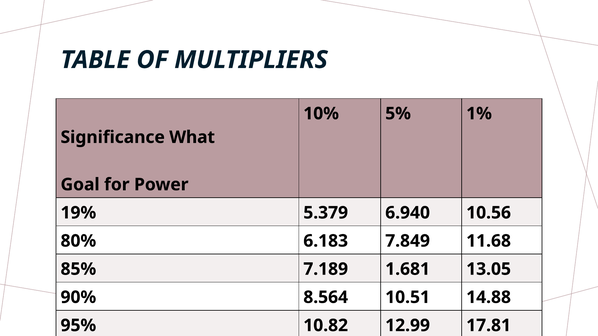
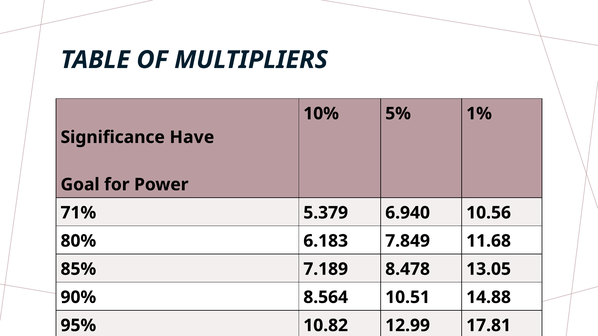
What: What -> Have (192, 137)
19%: 19% -> 71% (78, 213)
1.681: 1.681 -> 8.478 (408, 269)
